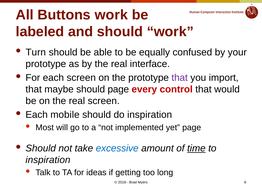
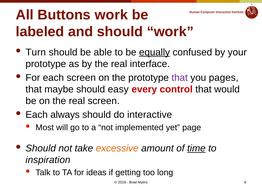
equally underline: none -> present (155, 52)
import: import -> pages (224, 78)
should page: page -> easy (118, 90)
mobile: mobile -> always (65, 115)
do inspiration: inspiration -> interactive (150, 115)
excessive colour: blue -> orange (117, 149)
